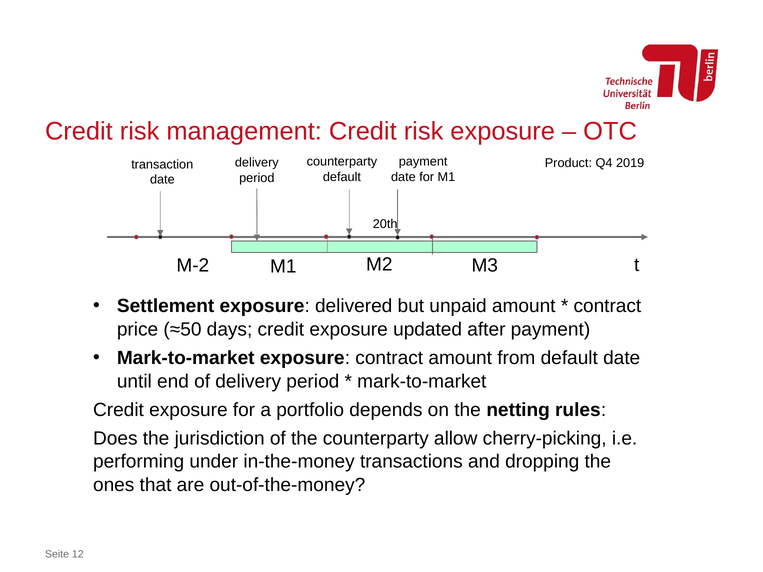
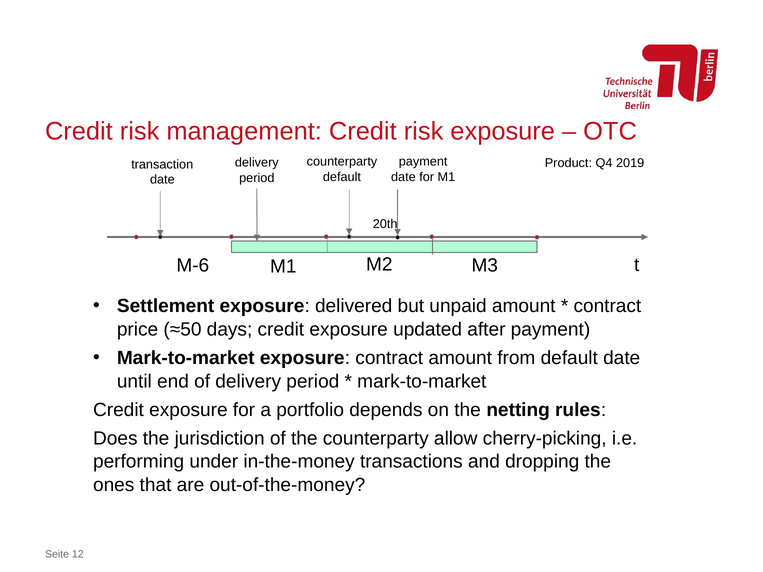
M-2: M-2 -> M-6 (193, 265)
